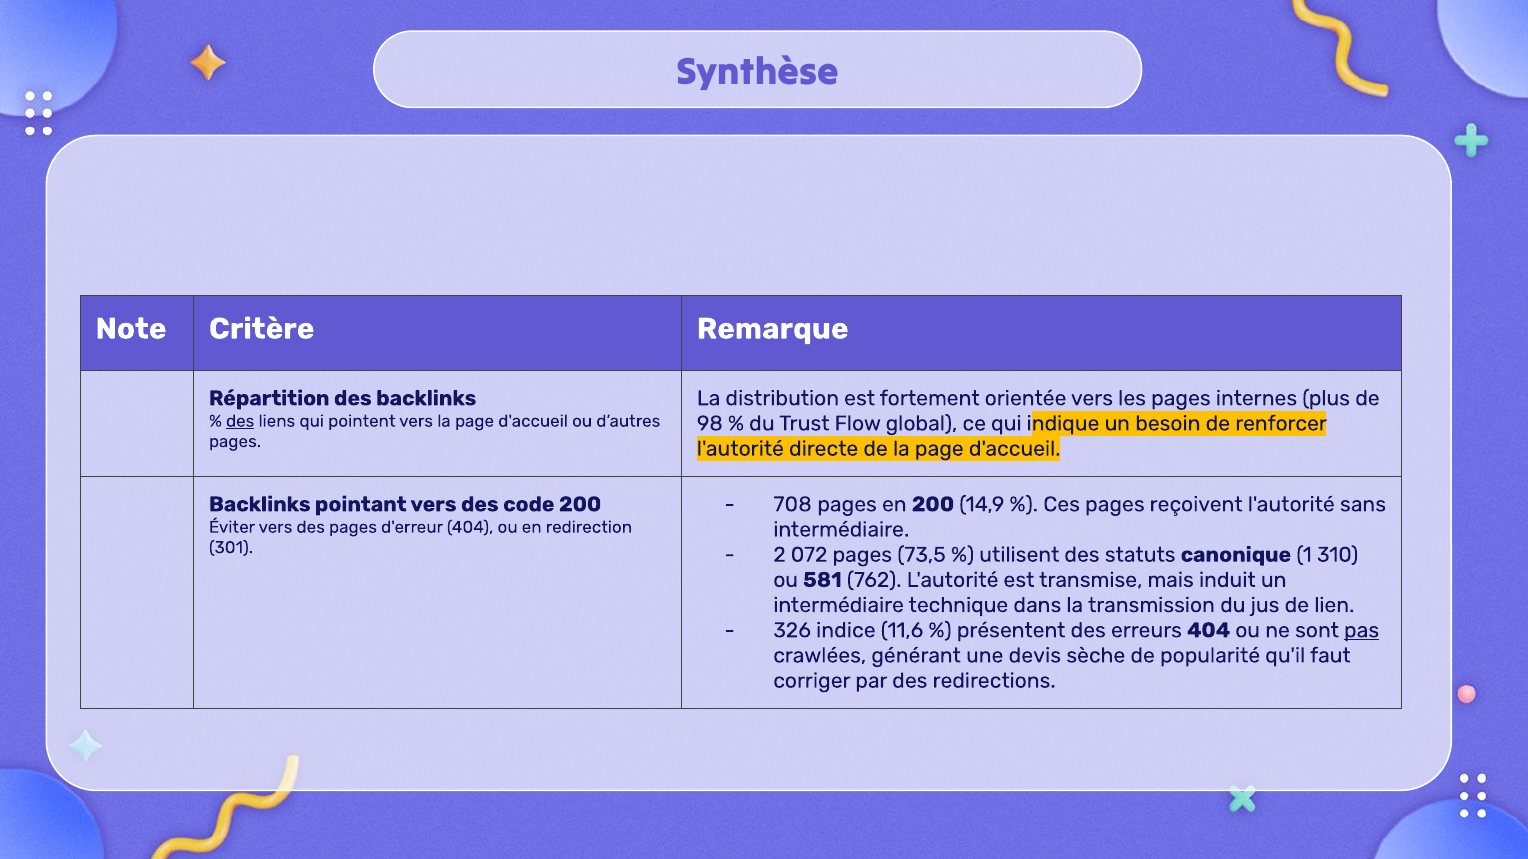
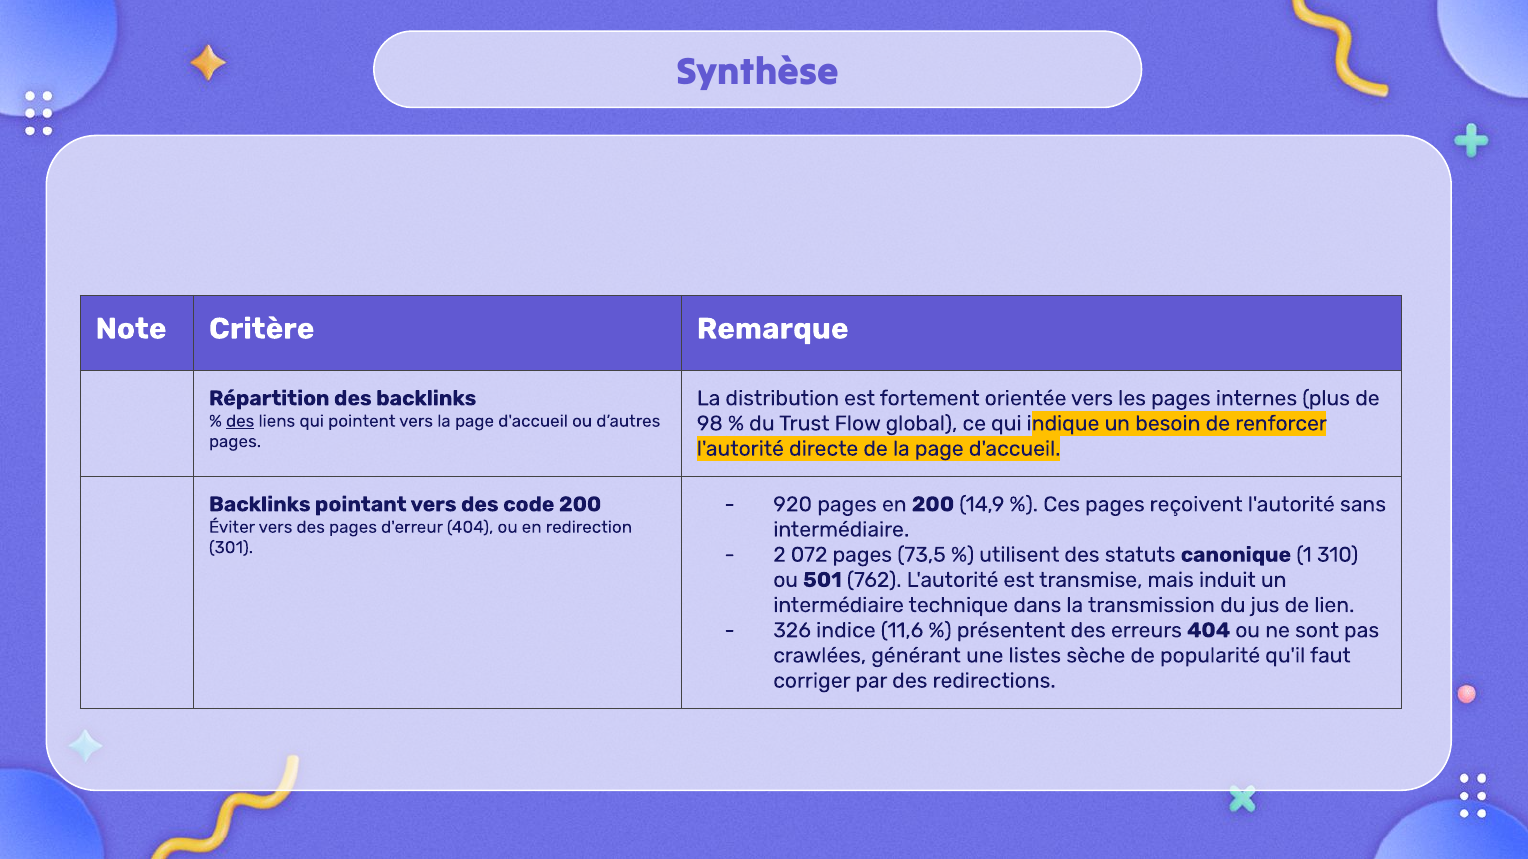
708: 708 -> 920 (793, 505)
581: 581 -> 501 (822, 580)
pas underline: present -> none (1362, 631)
devis: devis -> listes (1035, 656)
